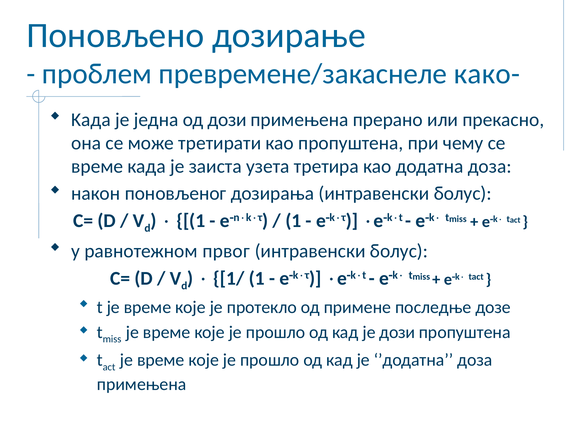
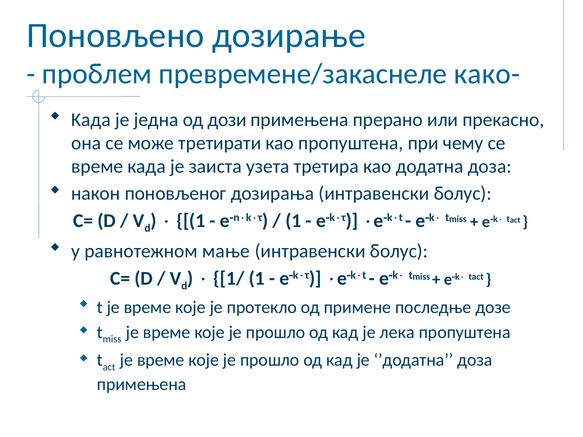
првог: првог -> мање (226, 251)
је дози: дози -> лека (397, 332)
